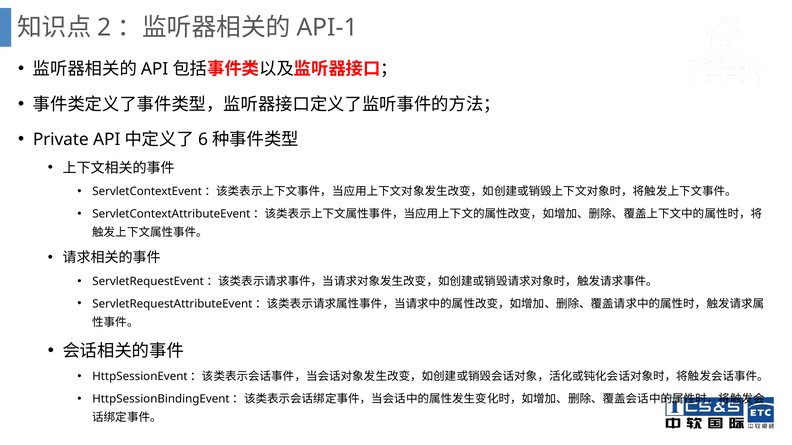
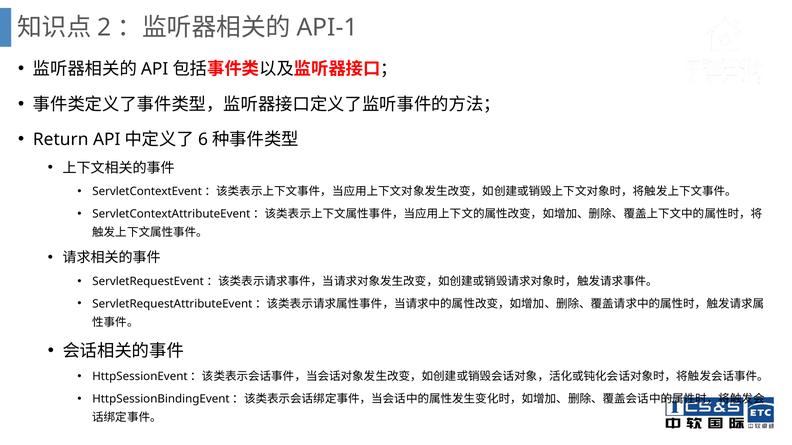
Private: Private -> Return (61, 140)
